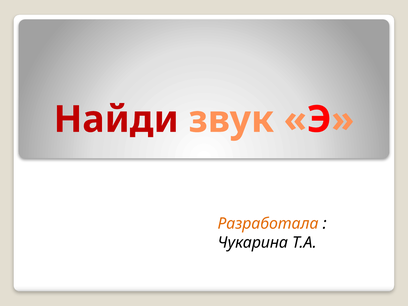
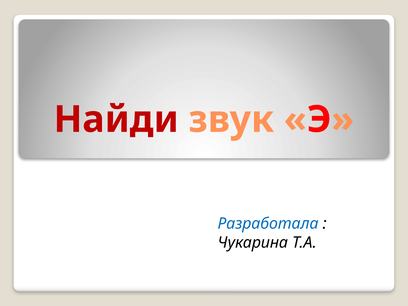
Разработала colour: orange -> blue (268, 223)
